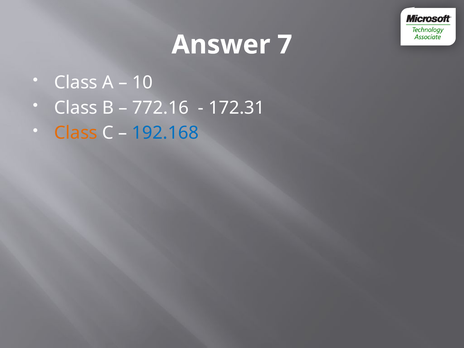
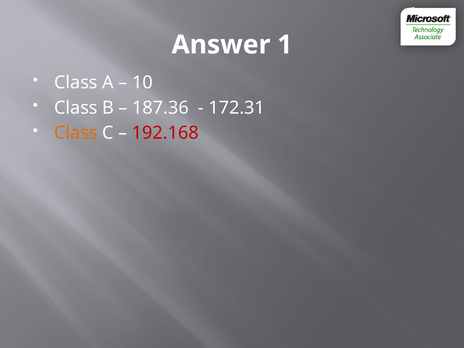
7: 7 -> 1 (285, 45)
772.16: 772.16 -> 187.36 (160, 108)
192.168 colour: blue -> red (165, 133)
